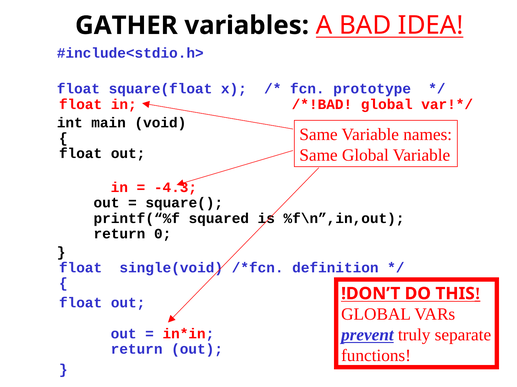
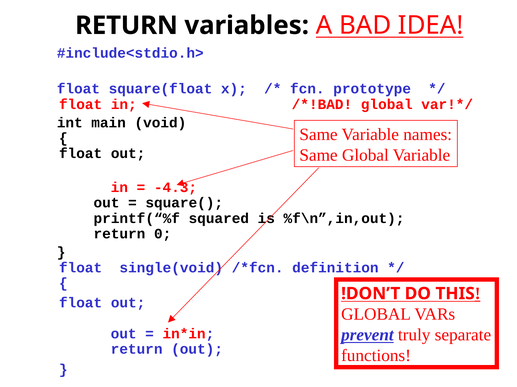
GATHER: GATHER -> RETURN (126, 25)
